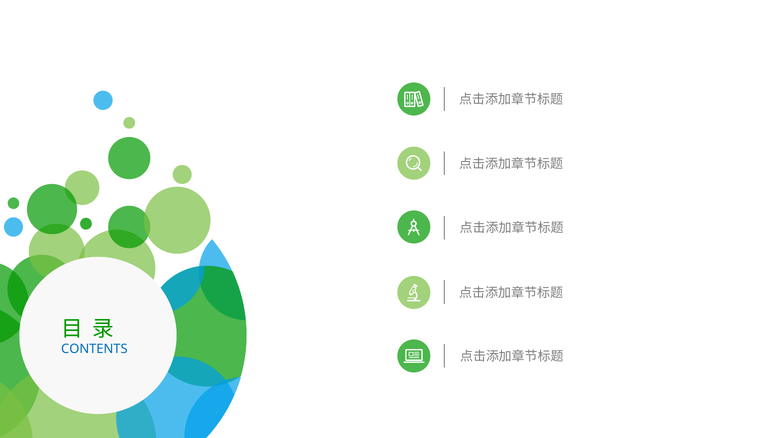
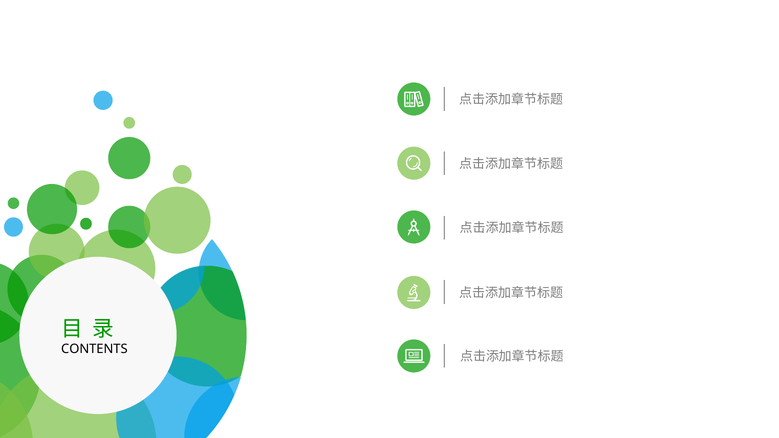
CONTENTS colour: blue -> black (94, 349)
